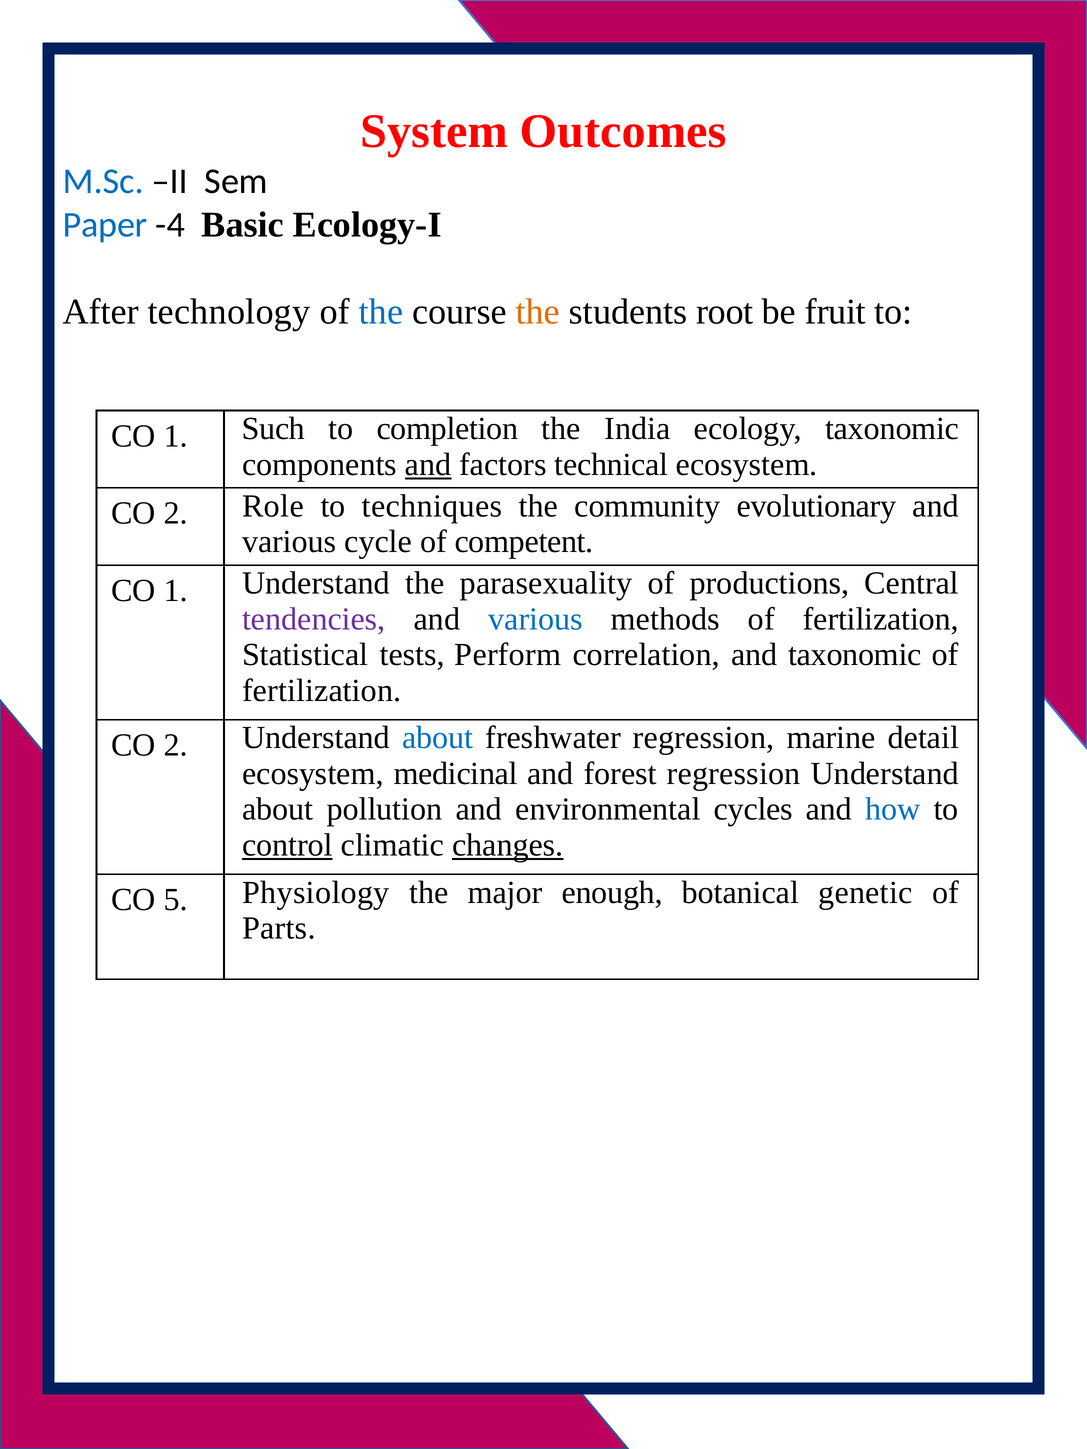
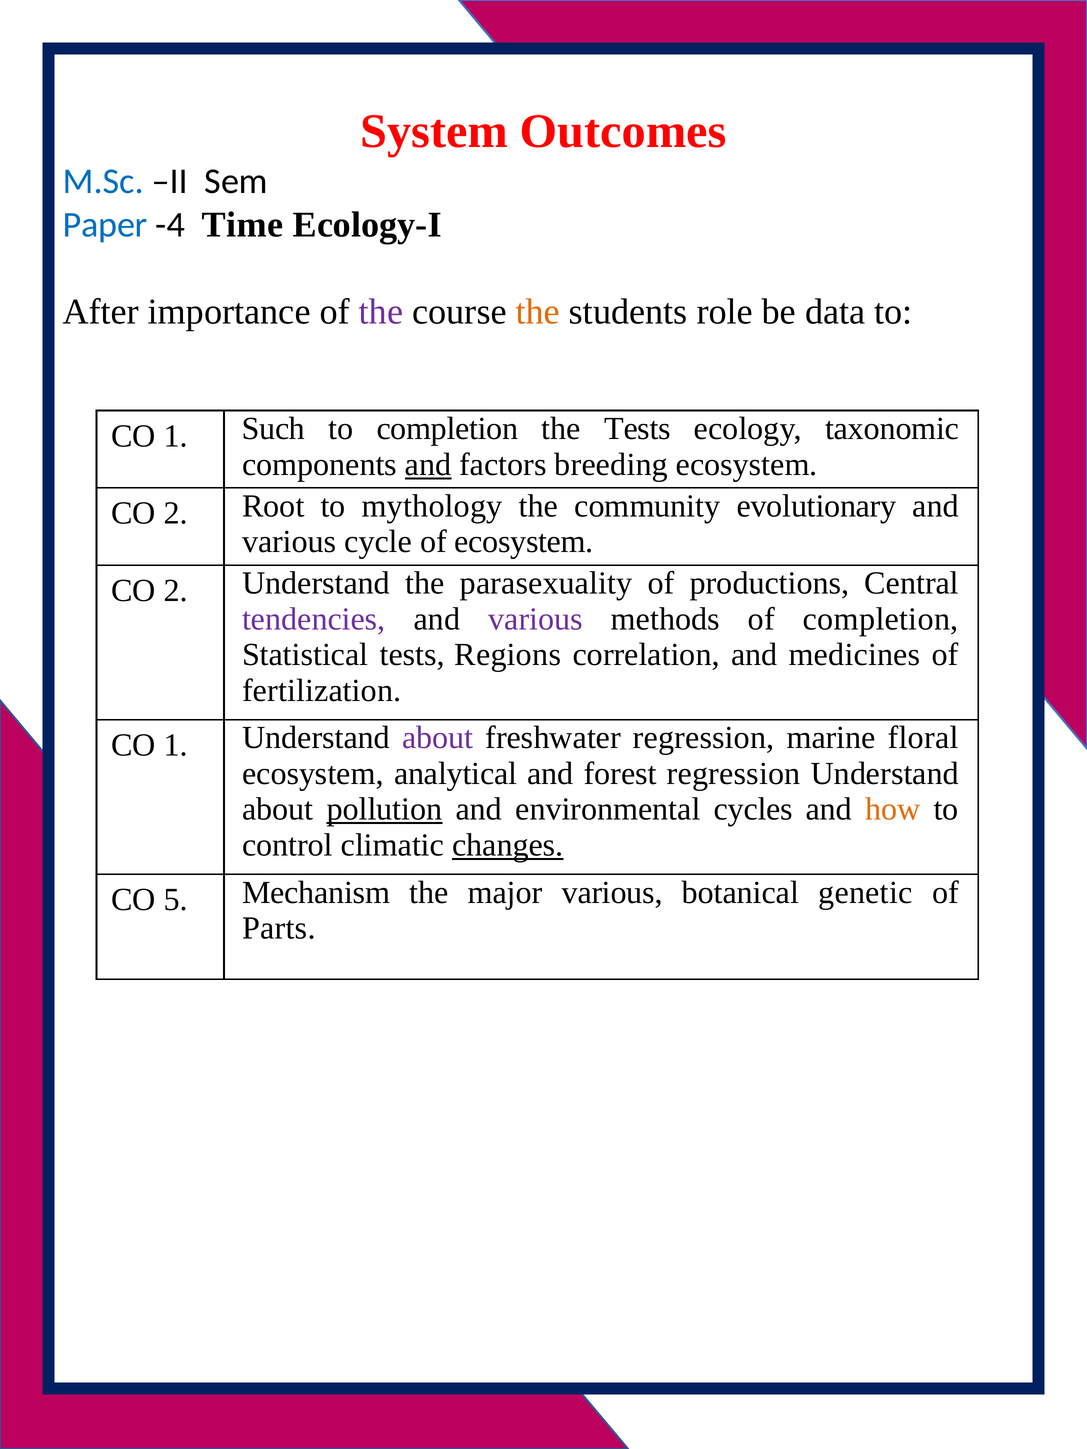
Basic: Basic -> Time (242, 225)
technology: technology -> importance (229, 312)
the colour: blue -> purple (381, 312)
root: root -> role (725, 312)
fruit: fruit -> data (835, 312)
the India: India -> Tests (638, 429)
technical: technical -> breeding (611, 465)
Role: Role -> Root (273, 506)
techniques: techniques -> mythology (432, 506)
of competent: competent -> ecosystem (524, 542)
1: 1 -> 2 (176, 591)
various colour: blue -> purple (536, 619)
methods of fertilization: fertilization -> completion (881, 619)
Perform: Perform -> Regions (508, 655)
and taxonomic: taxonomic -> medicines (855, 655)
2: 2 -> 1 (176, 745)
about colour: blue -> purple (438, 738)
detail: detail -> floral (923, 738)
medicinal: medicinal -> analytical (456, 774)
pollution underline: none -> present (384, 810)
how colour: blue -> orange (893, 810)
control underline: present -> none (287, 845)
Physiology: Physiology -> Mechanism (316, 893)
major enough: enough -> various (612, 893)
